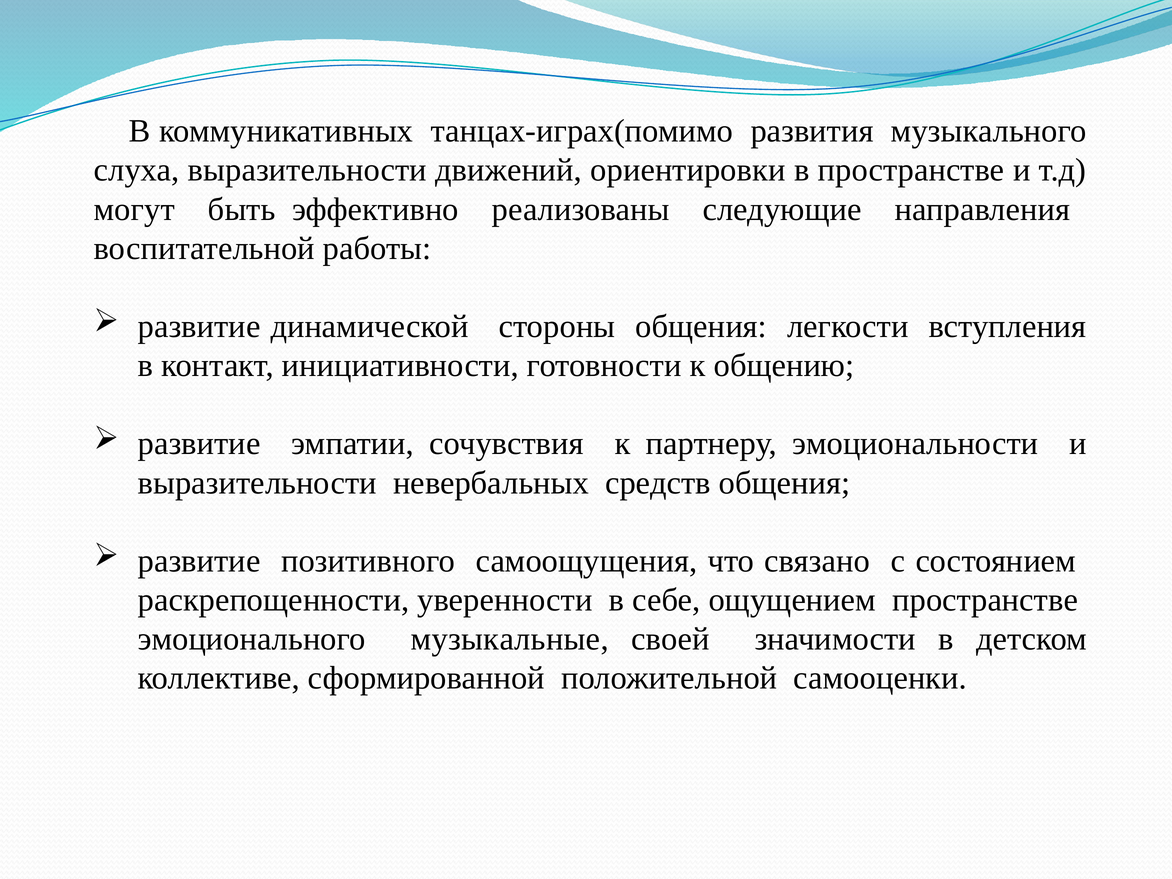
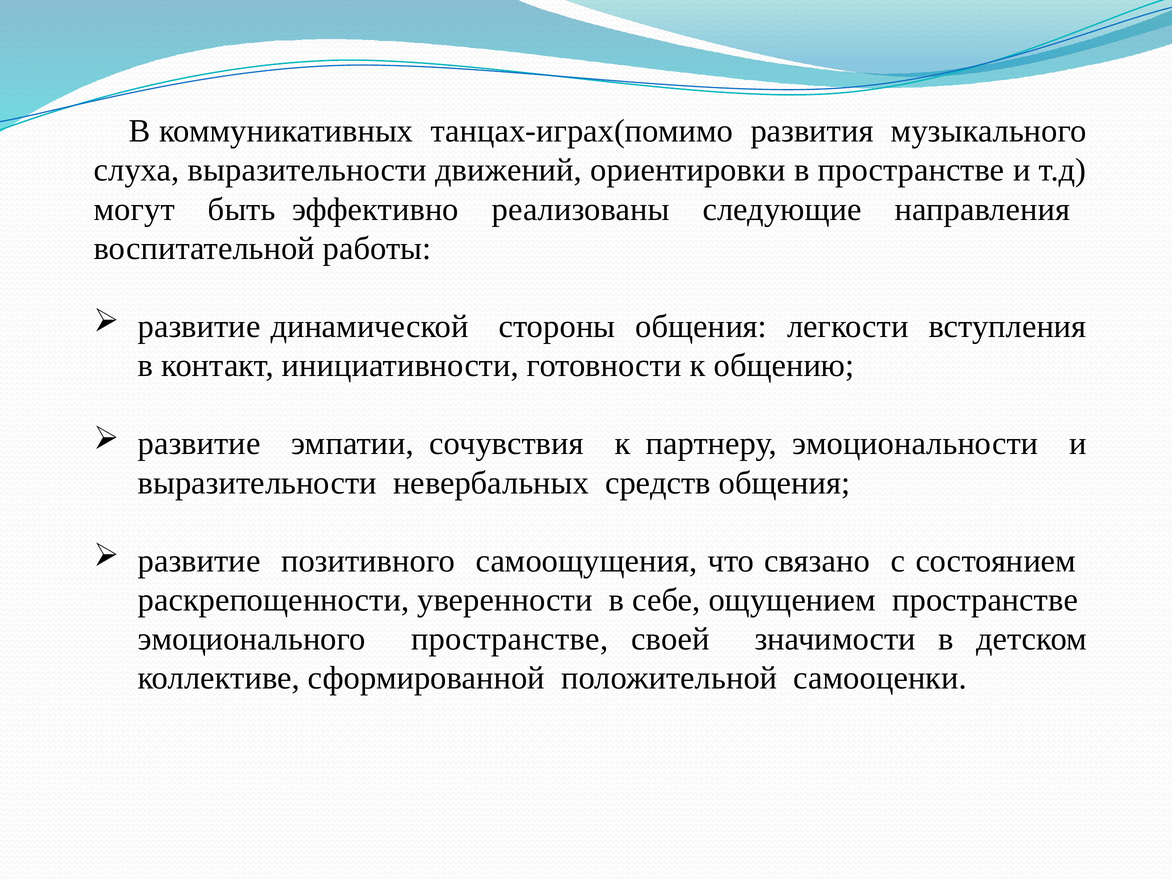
эмоционального музыкальные: музыкальные -> пространстве (510, 639)
